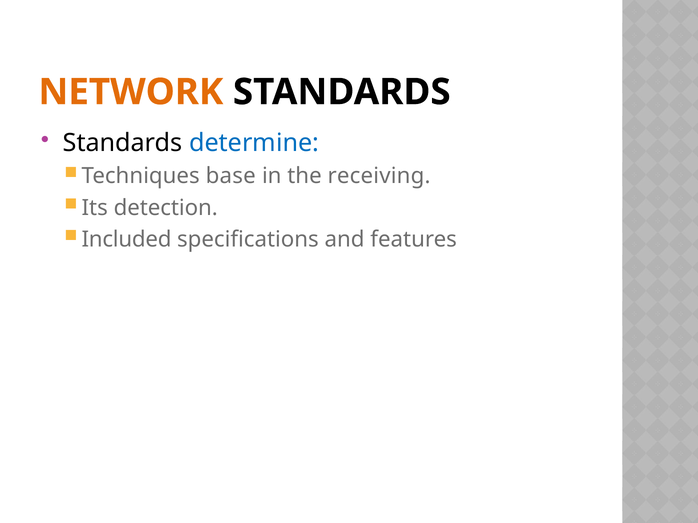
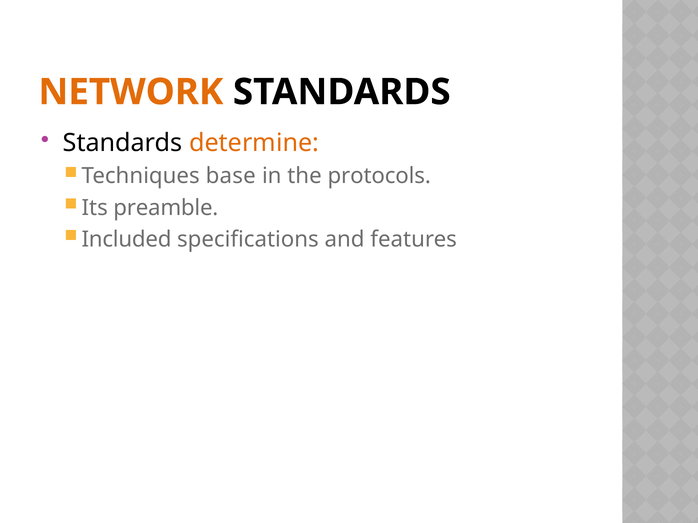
determine colour: blue -> orange (254, 143)
receiving: receiving -> protocols (379, 176)
detection: detection -> preamble (166, 208)
